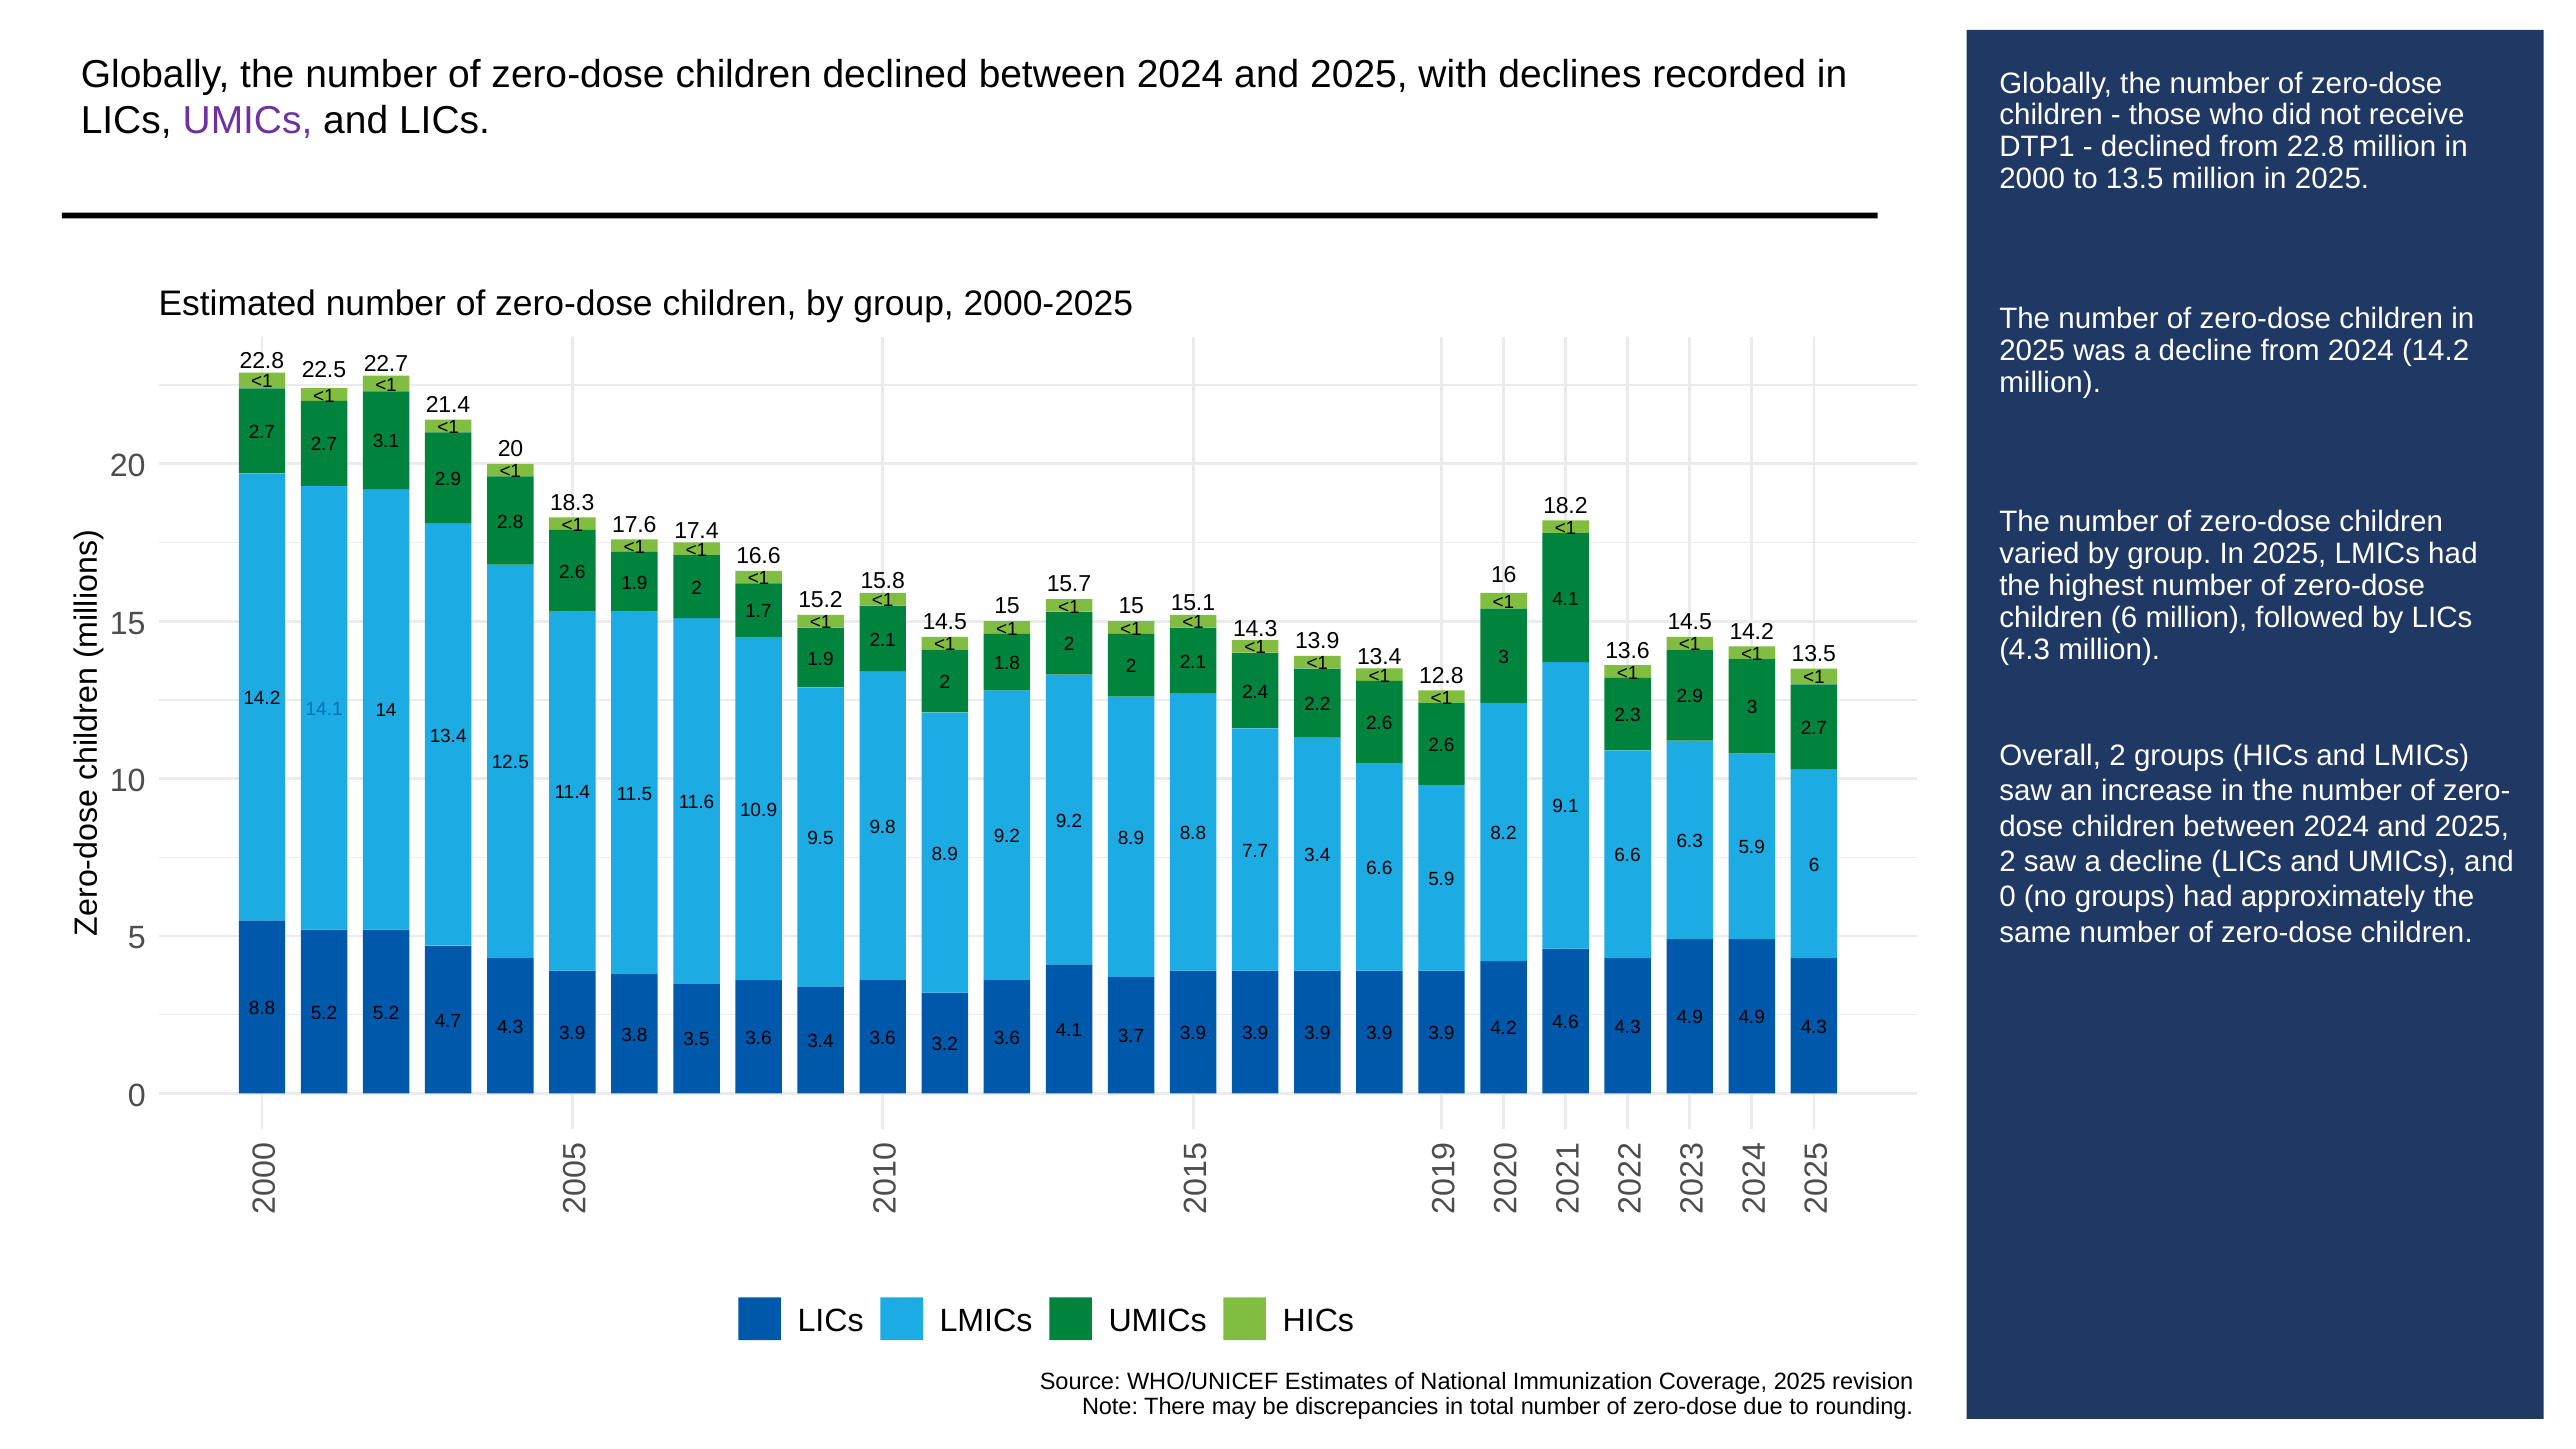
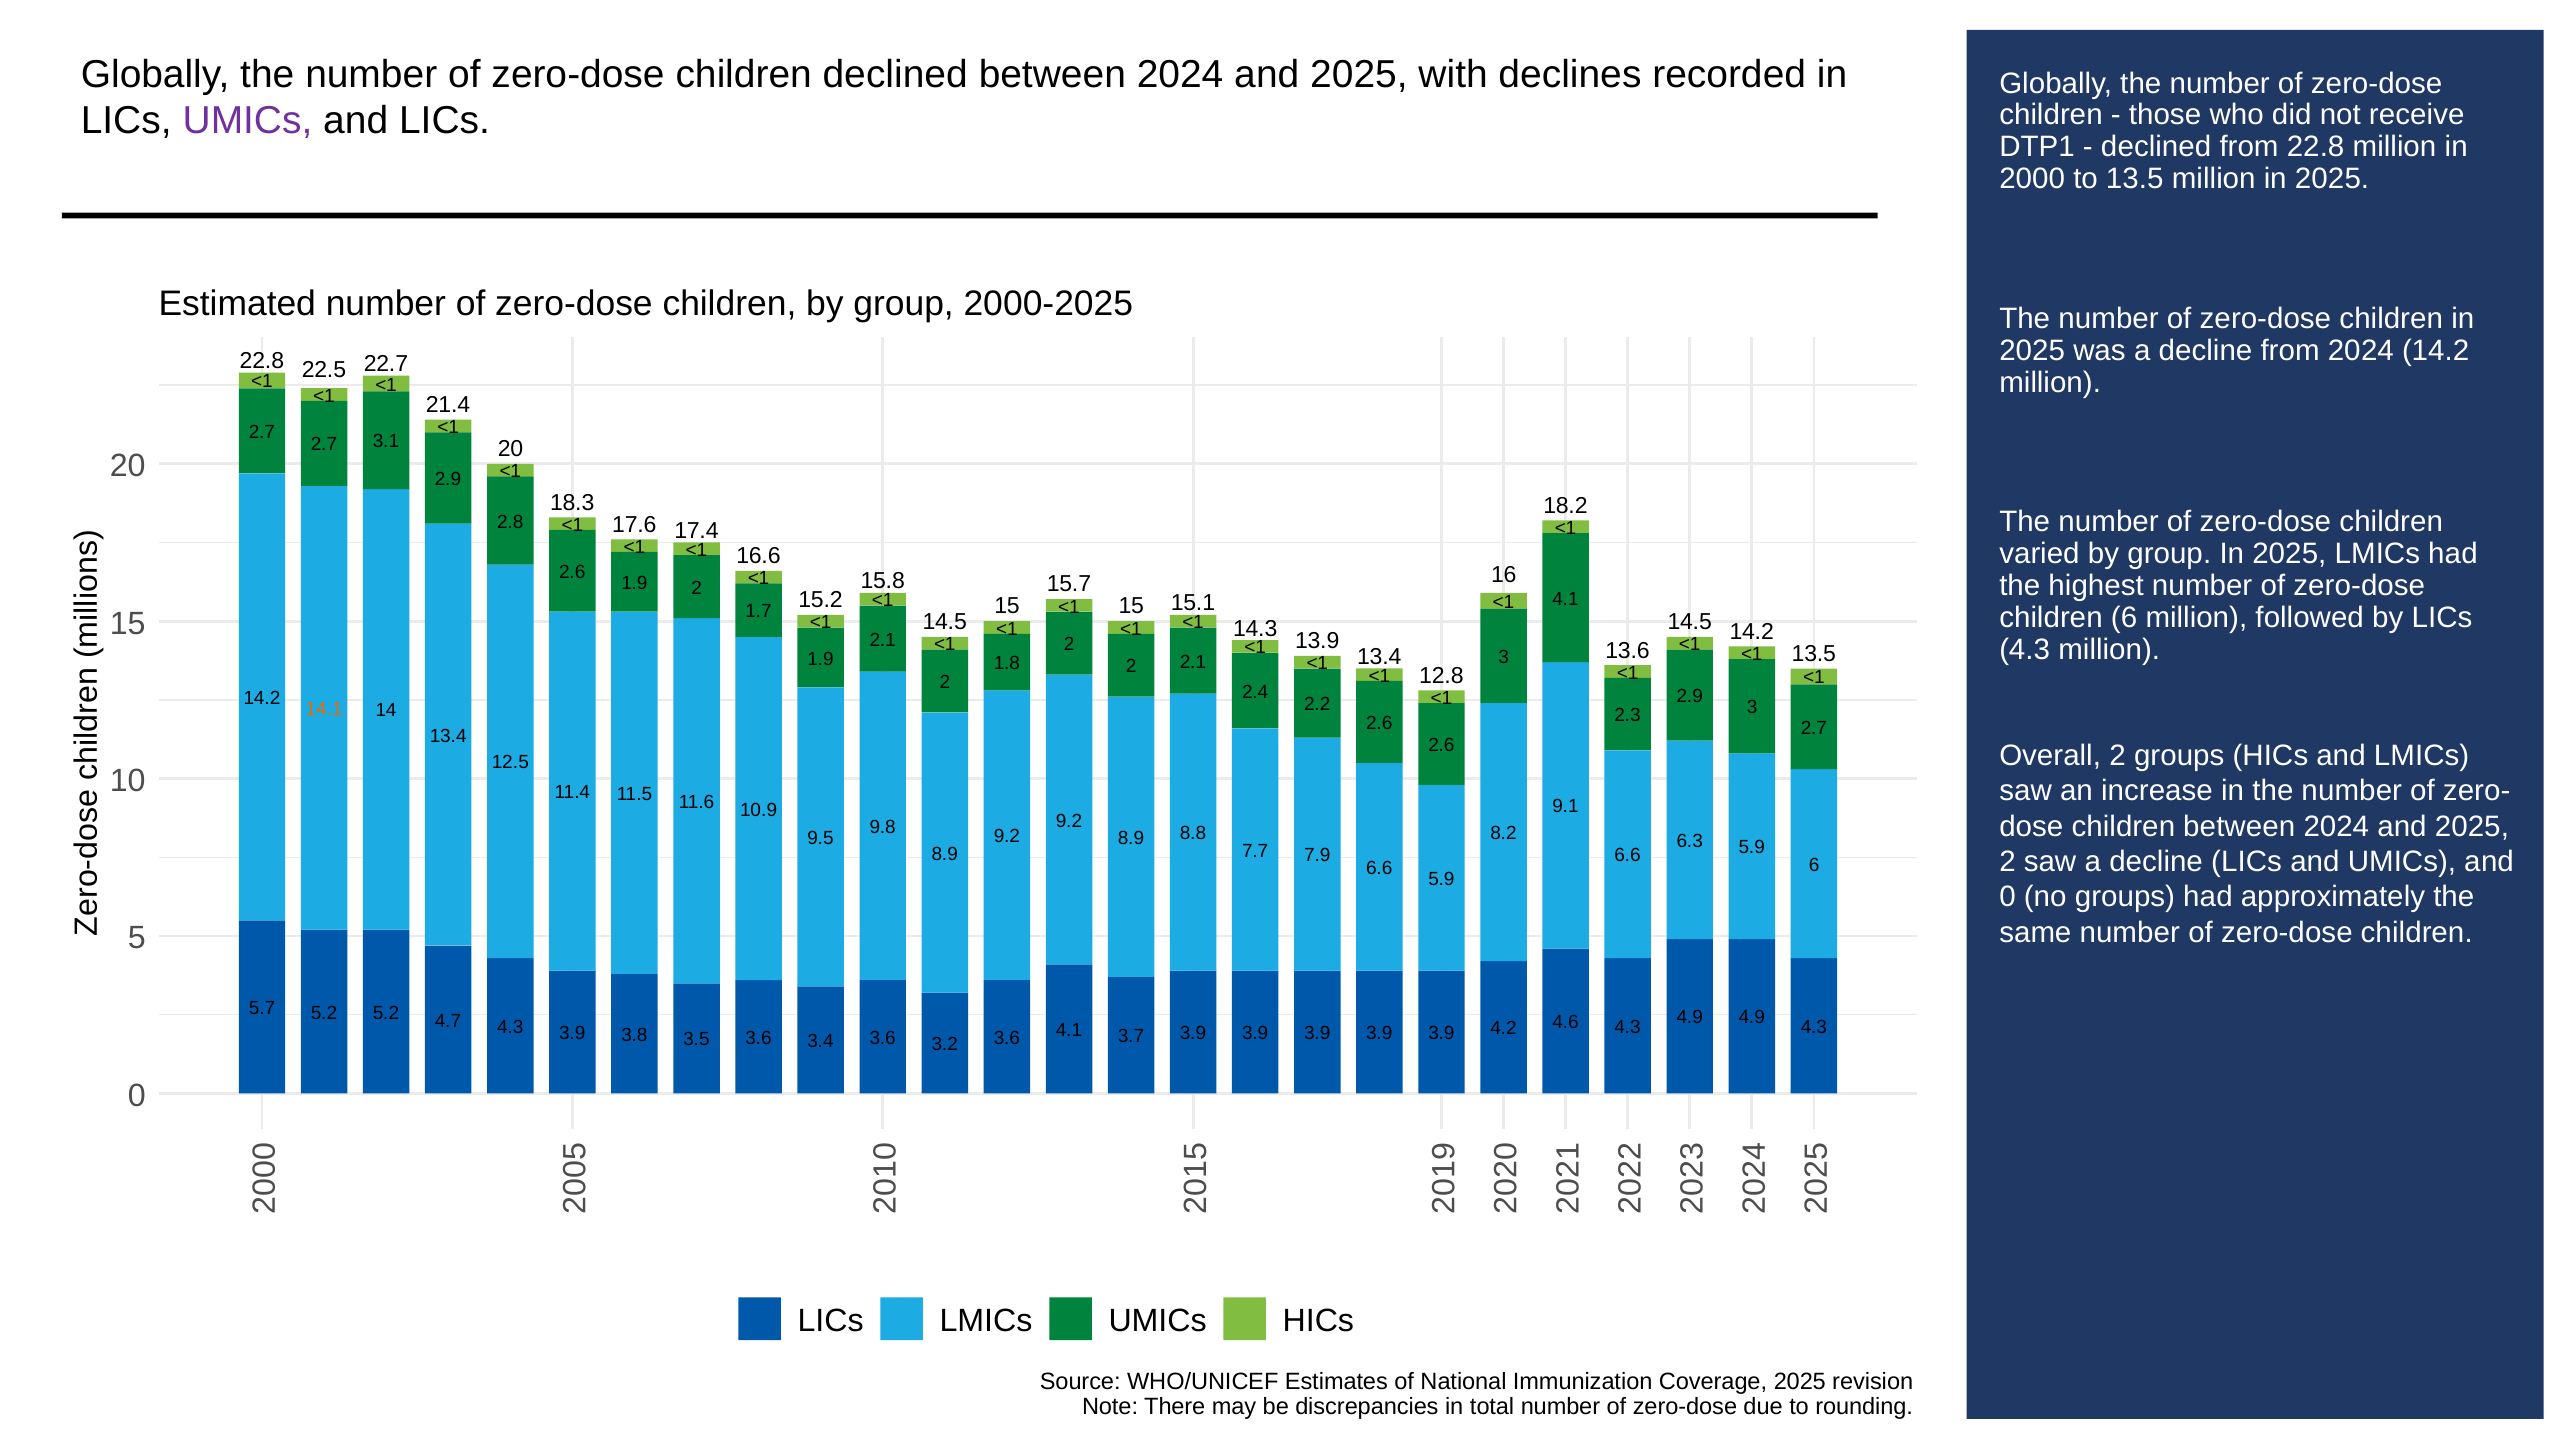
14.1 colour: blue -> orange (324, 709)
7.7 3.4: 3.4 -> 7.9 (1317, 856)
8.8: 8.8 -> 5.7 (262, 1008)
